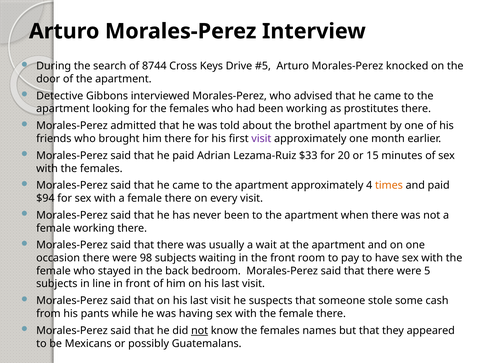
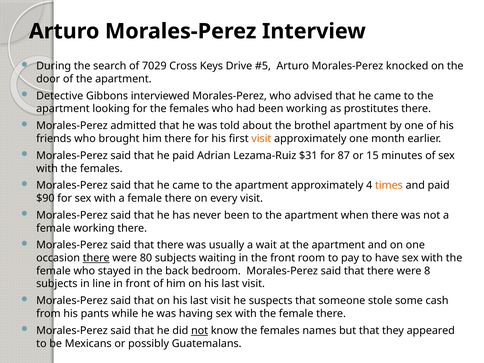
8744: 8744 -> 7029 (154, 66)
visit colour: purple -> orange (261, 139)
$33: $33 -> $31 (308, 156)
20: 20 -> 87 (344, 156)
$94: $94 -> $90 (45, 198)
there underline: none -> present (96, 258)
98: 98 -> 80 (146, 258)
5: 5 -> 8 (427, 271)
